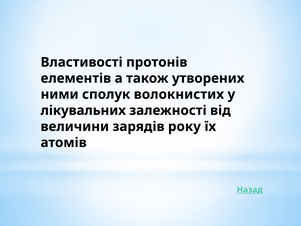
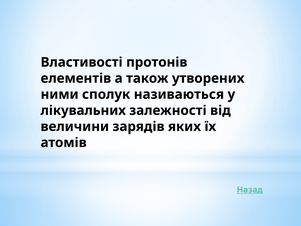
волокнистих: волокнистих -> називаються (179, 94)
року: року -> яких (184, 126)
